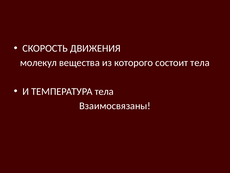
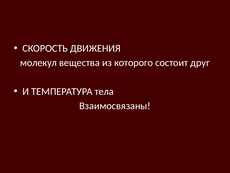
состоит тела: тела -> друг (200, 63)
